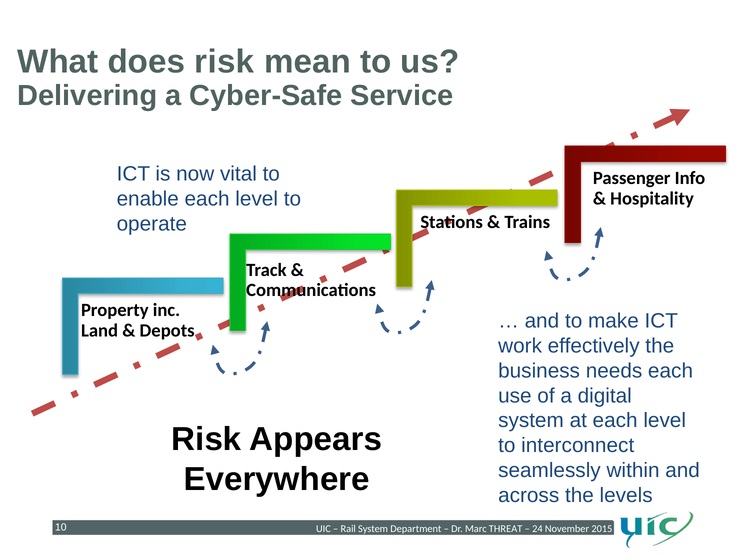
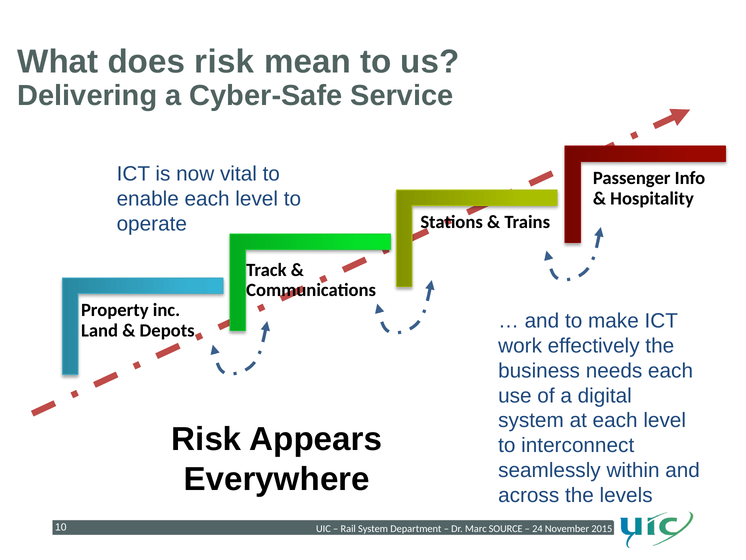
THREAT: THREAT -> SOURCE (506, 528)
